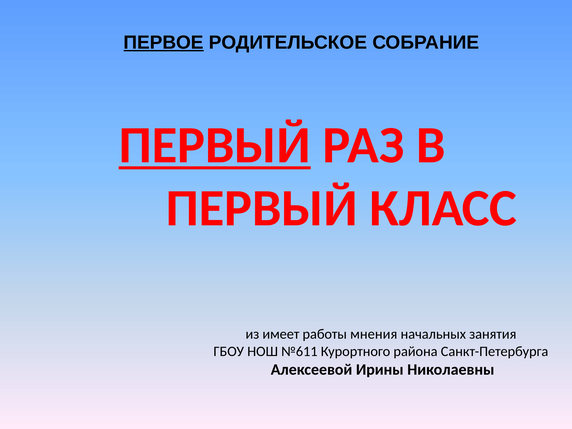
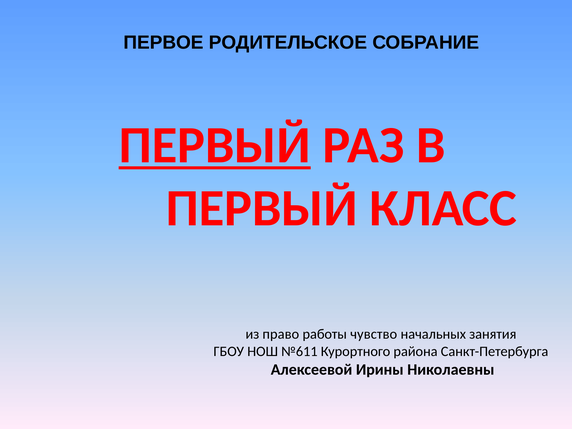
ПЕРВОЕ underline: present -> none (164, 42)
имеет: имеет -> право (281, 334)
мнения: мнения -> чувство (374, 334)
